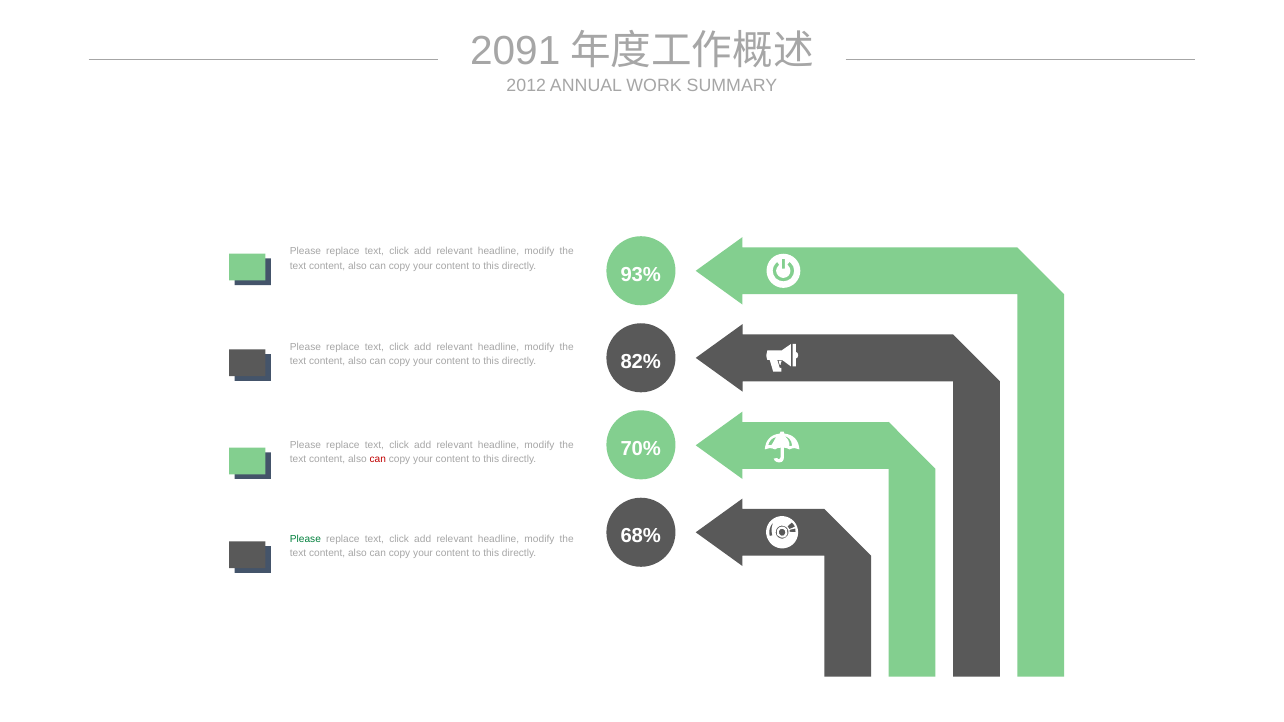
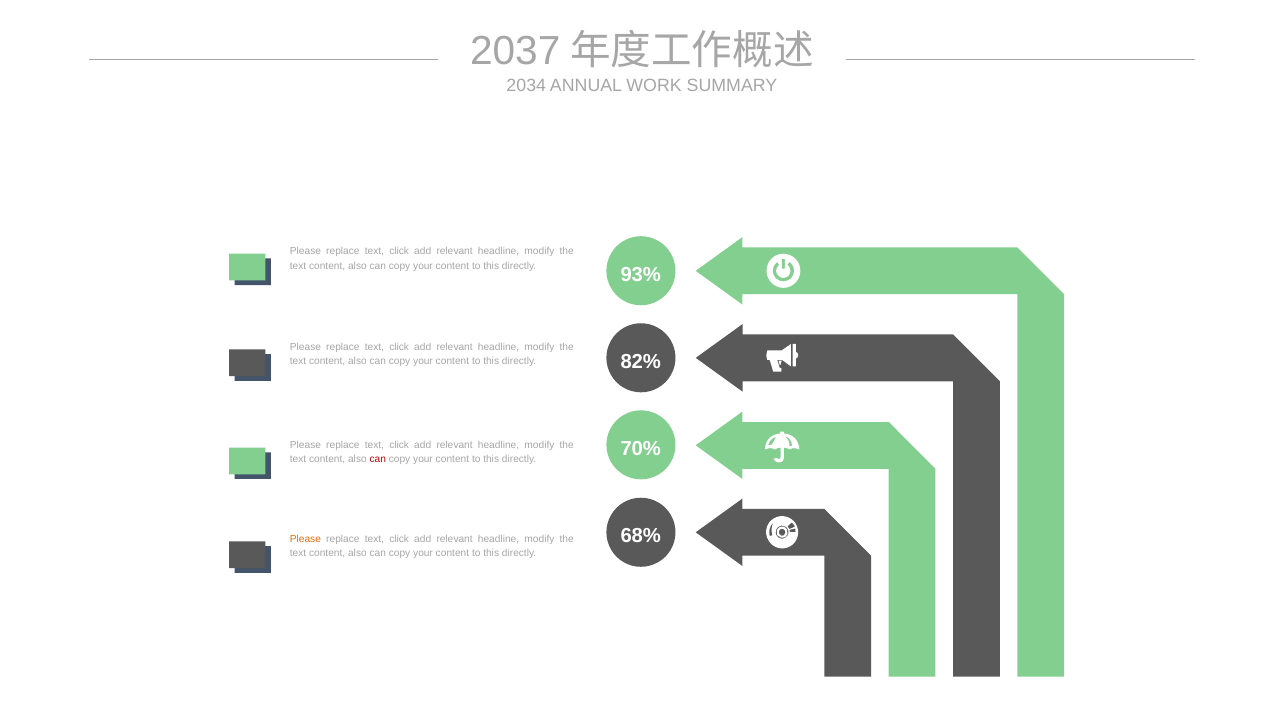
2091: 2091 -> 2037 (515, 51)
2012: 2012 -> 2034 (526, 86)
Please colour: green -> orange (305, 539)
